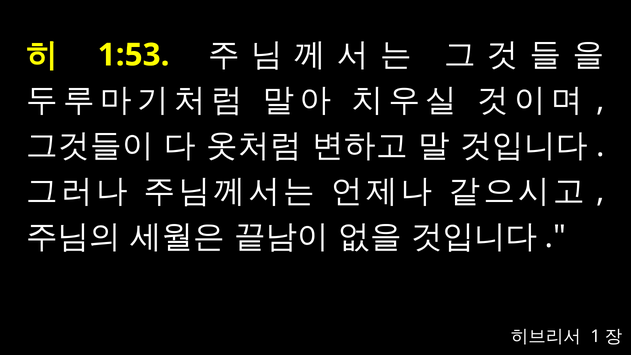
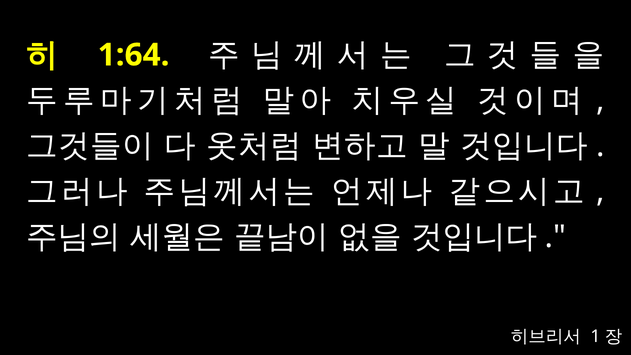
1:53: 1:53 -> 1:64 (134, 55)
